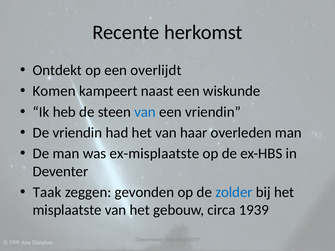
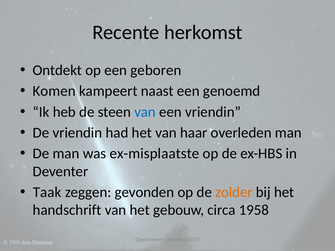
overlijdt: overlijdt -> geboren (156, 70)
wiskunde: wiskunde -> genoemd (232, 91)
zolder colour: blue -> orange (234, 192)
misplaatste: misplaatste -> handschrift (67, 210)
1939: 1939 -> 1958 (254, 210)
